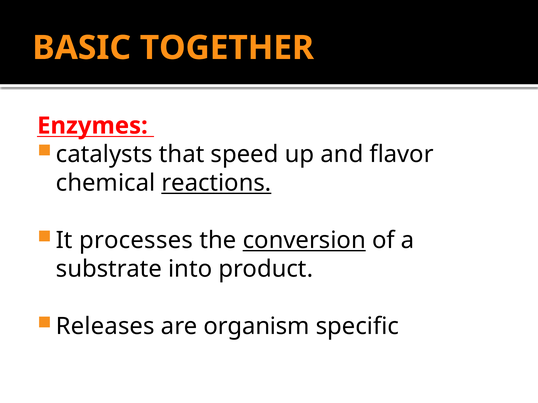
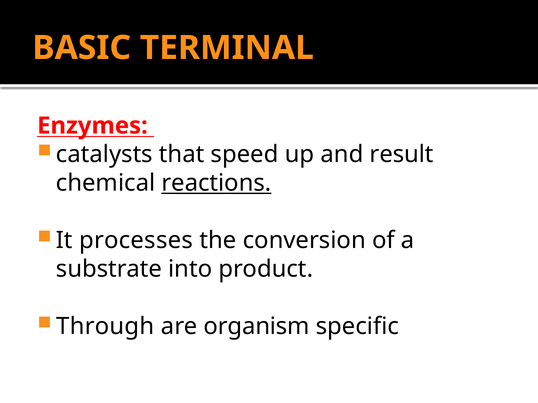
TOGETHER: TOGETHER -> TERMINAL (227, 48)
flavor: flavor -> result (402, 155)
conversion underline: present -> none (304, 241)
Releases: Releases -> Through (105, 327)
